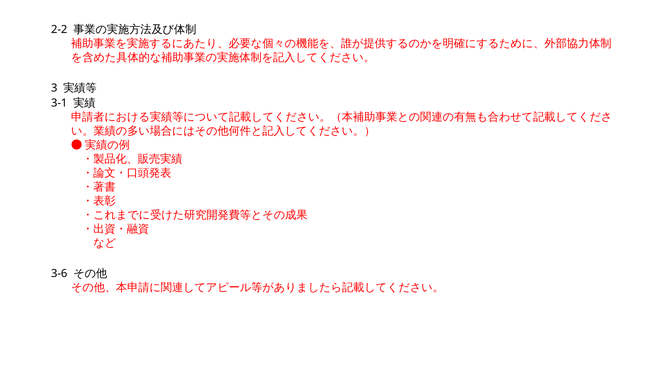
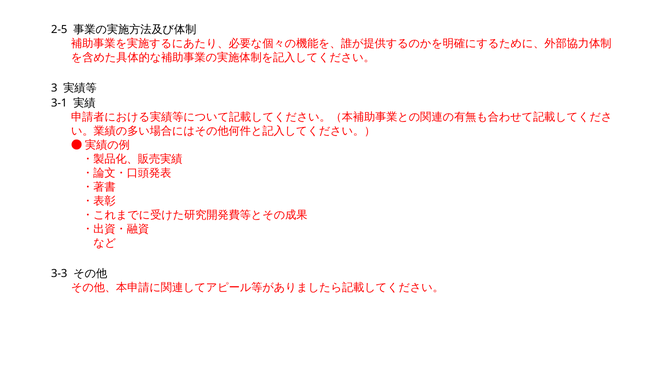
2-2: 2-2 -> 2-5 (59, 30)
3-6: 3-6 -> 3-3 (59, 273)
